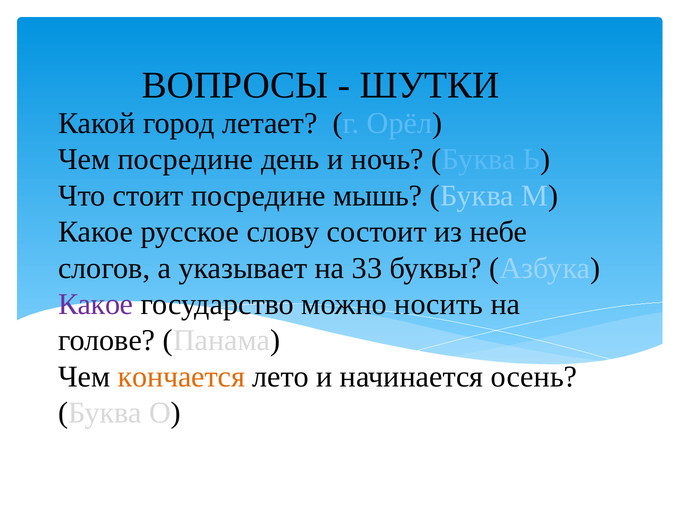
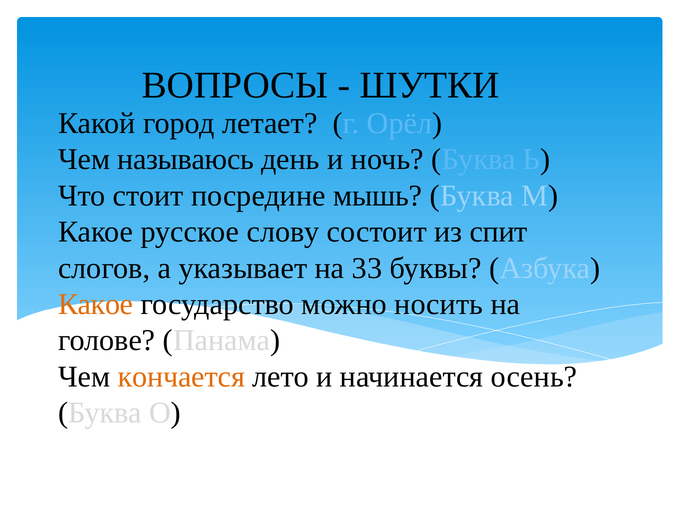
Чем посредине: посредине -> называюсь (186, 159)
небе: небе -> спит (499, 232)
Какое colour: purple -> orange (96, 304)
